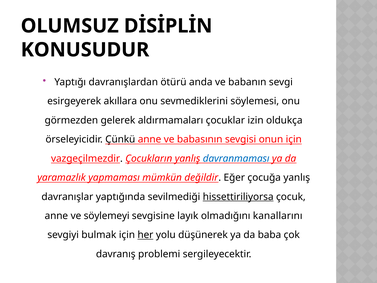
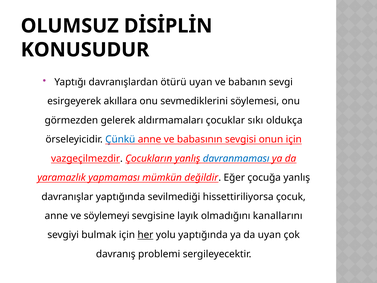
ötürü anda: anda -> uyan (201, 82)
izin: izin -> sıkı (255, 120)
Çünkü colour: black -> blue (120, 139)
hissettiriliyorsa underline: present -> none (238, 197)
yolu düşünerek: düşünerek -> yaptığında (203, 235)
da baba: baba -> uyan (269, 235)
